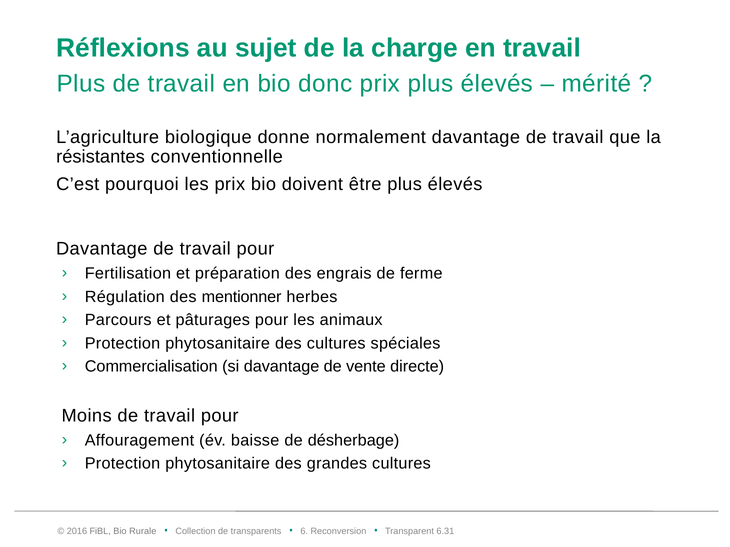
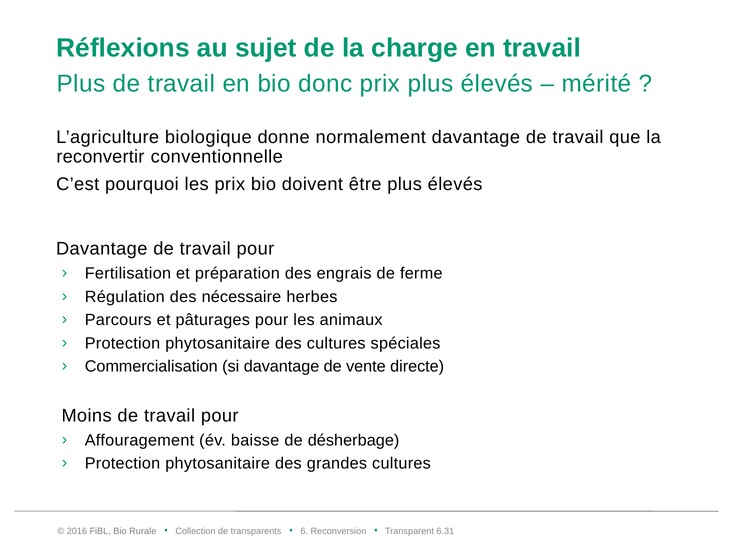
résistantes: résistantes -> reconvertir (100, 157)
mentionner: mentionner -> nécessaire (241, 297)
